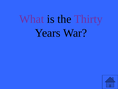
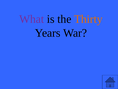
Thirty colour: purple -> orange (88, 19)
